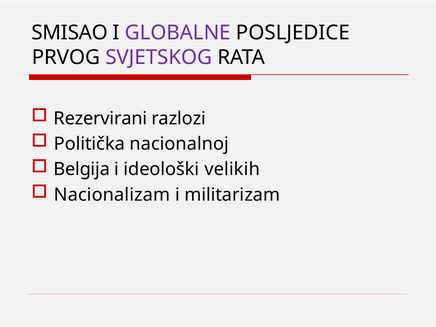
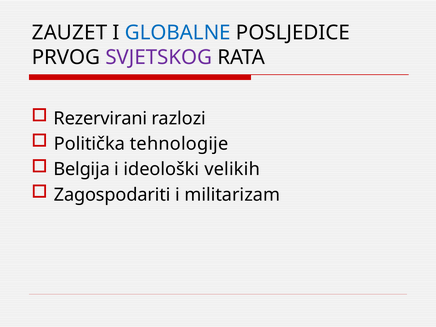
SMISAO: SMISAO -> ZAUZET (69, 33)
GLOBALNE colour: purple -> blue (178, 33)
nacionalnoj: nacionalnoj -> tehnologije (179, 144)
Nacionalizam: Nacionalizam -> Zagospodariti (112, 195)
